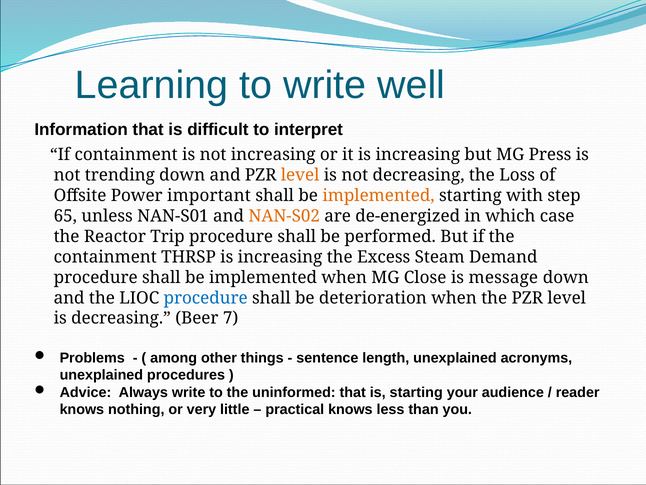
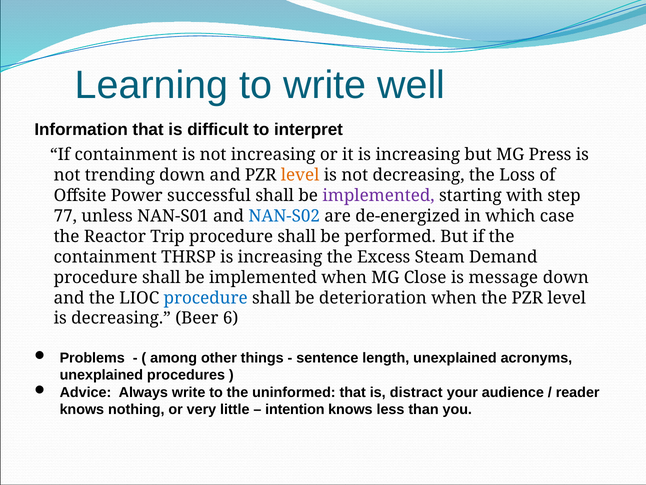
important: important -> successful (209, 195)
implemented colour: orange -> purple (379, 195)
65: 65 -> 77 (65, 216)
NAN-S02 colour: orange -> blue (284, 216)
7: 7 -> 6 (231, 318)
is starting: starting -> distract (416, 392)
practical: practical -> intention (295, 409)
